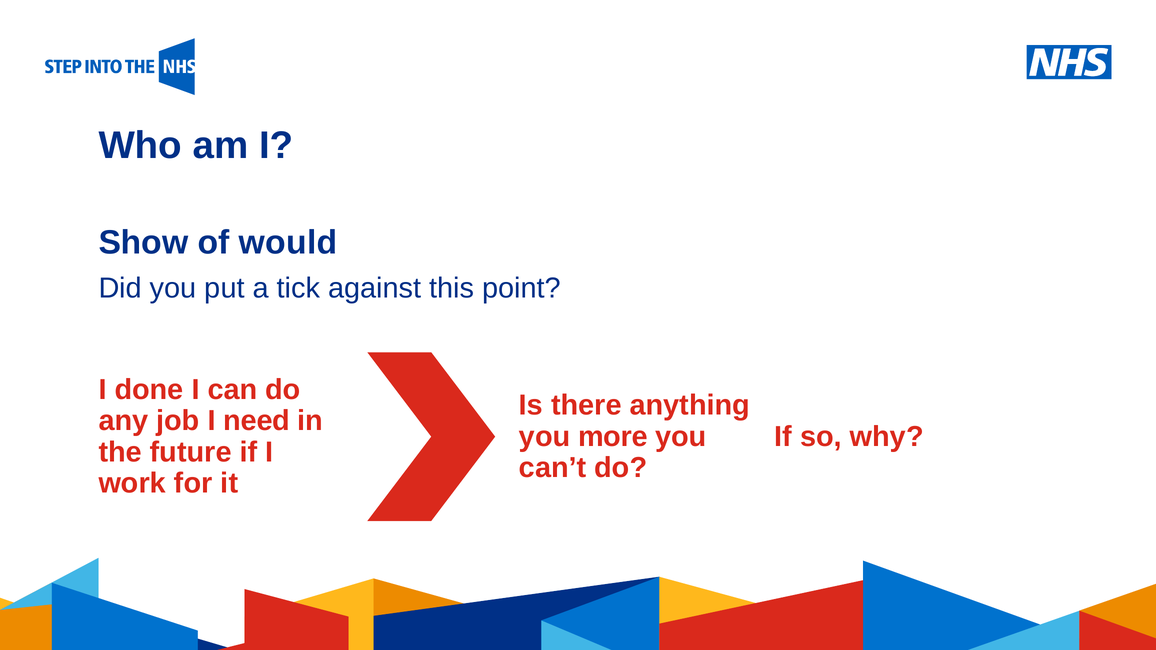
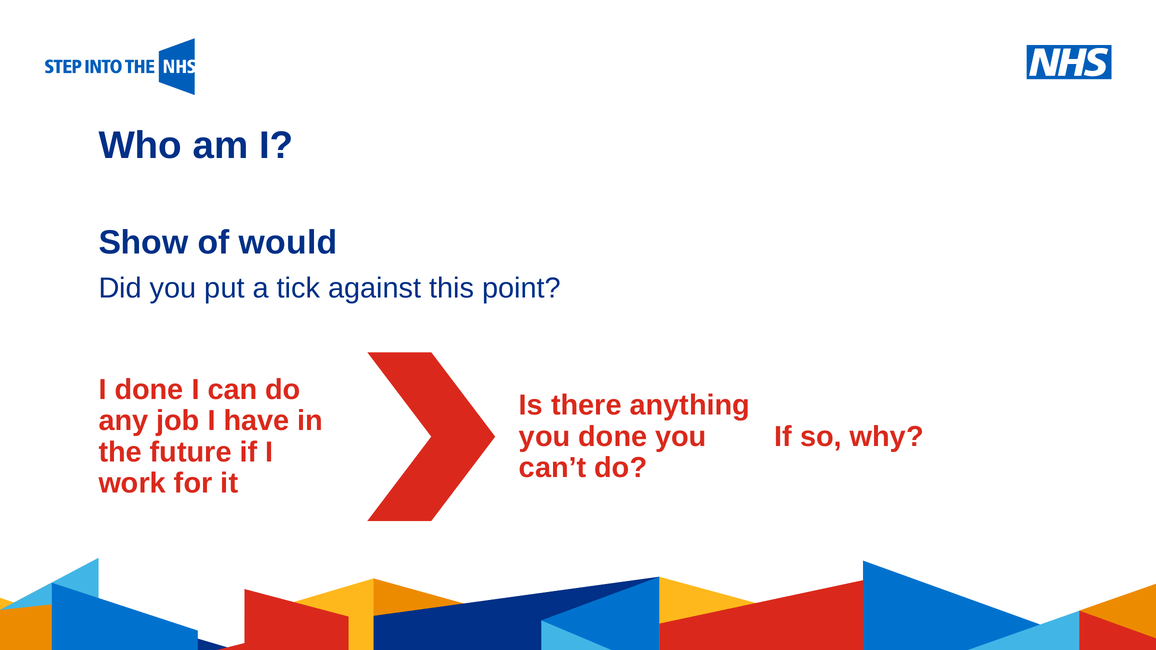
need: need -> have (257, 421)
you more: more -> done (613, 437)
